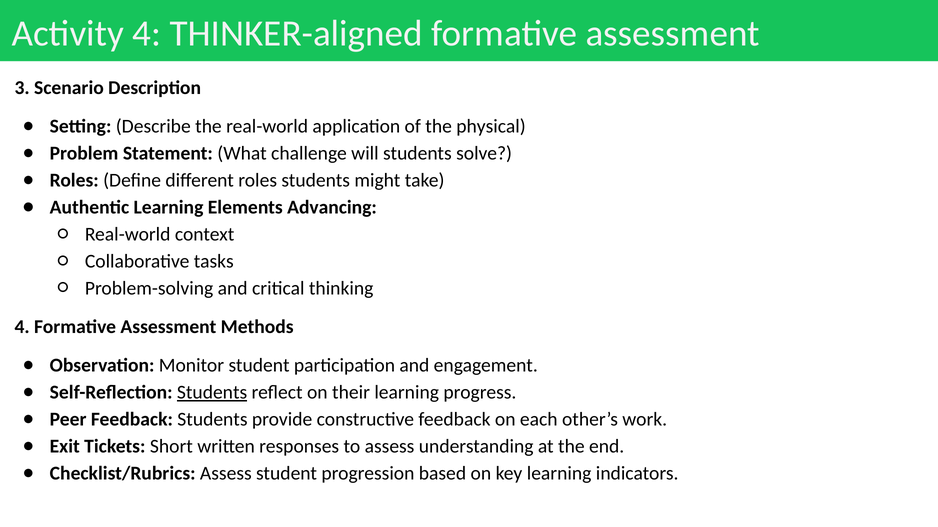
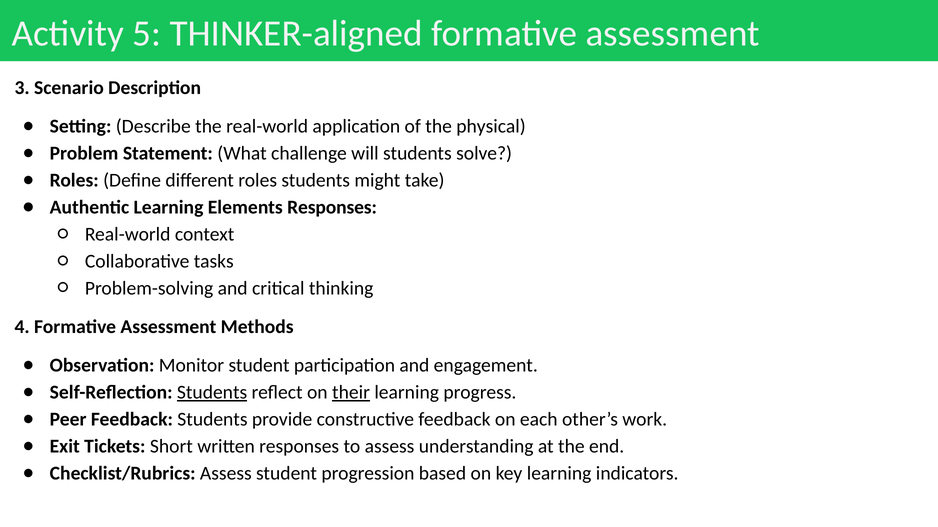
Activity 4: 4 -> 5 (147, 34)
Elements Advancing: Advancing -> Responses (332, 208)
their underline: none -> present (351, 393)
